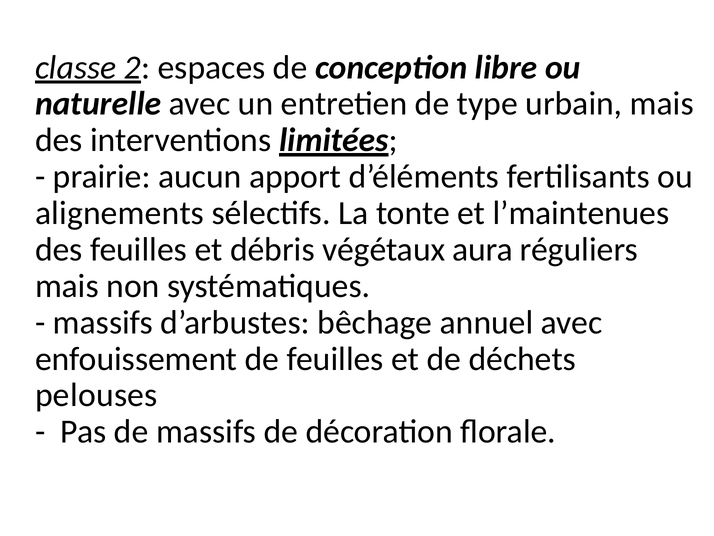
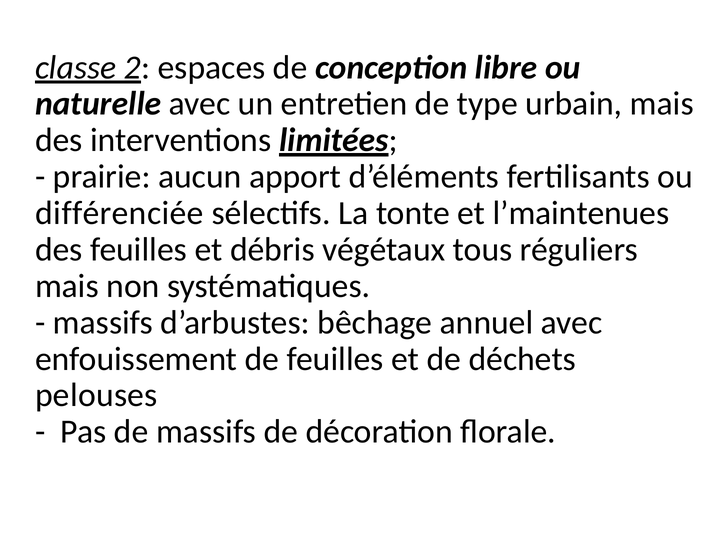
alignements: alignements -> différenciée (119, 213)
aura: aura -> tous (483, 249)
